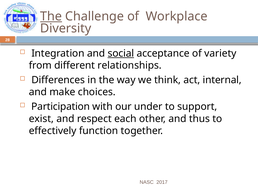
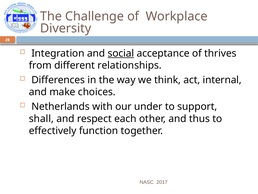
The underline: present -> none (51, 16)
variety: variety -> thrives (220, 53)
Participation: Participation -> Netherlands (61, 106)
exist: exist -> shall (41, 118)
